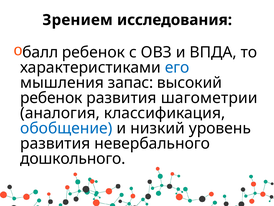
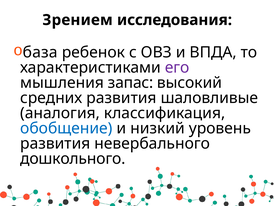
балл: балл -> база (40, 52)
его colour: blue -> purple (177, 67)
ребенок: ребенок -> средних (51, 98)
шагометрии: шагометрии -> шаловливые (209, 98)
